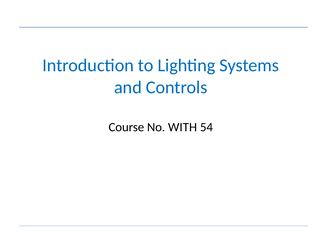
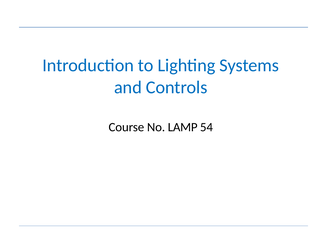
WITH: WITH -> LAMP (183, 127)
